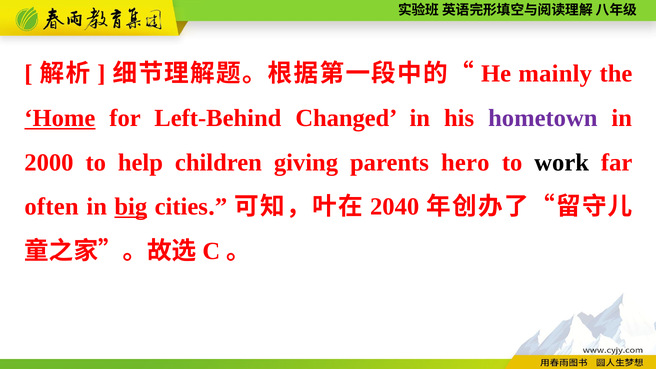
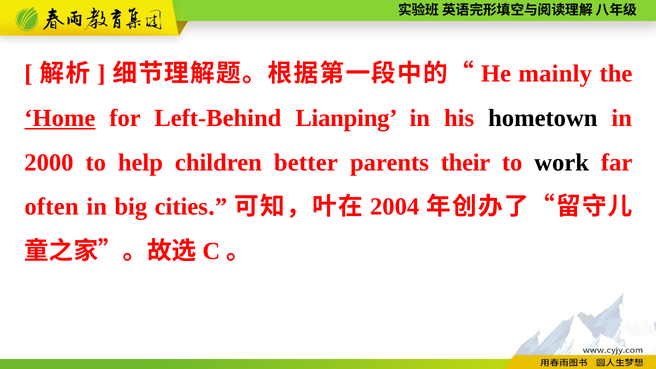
Changed: Changed -> Lianping (346, 118)
hometown colour: purple -> black (543, 118)
giving: giving -> better (306, 162)
hero: hero -> their (466, 162)
big underline: present -> none (131, 207)
2040: 2040 -> 2004 (395, 207)
